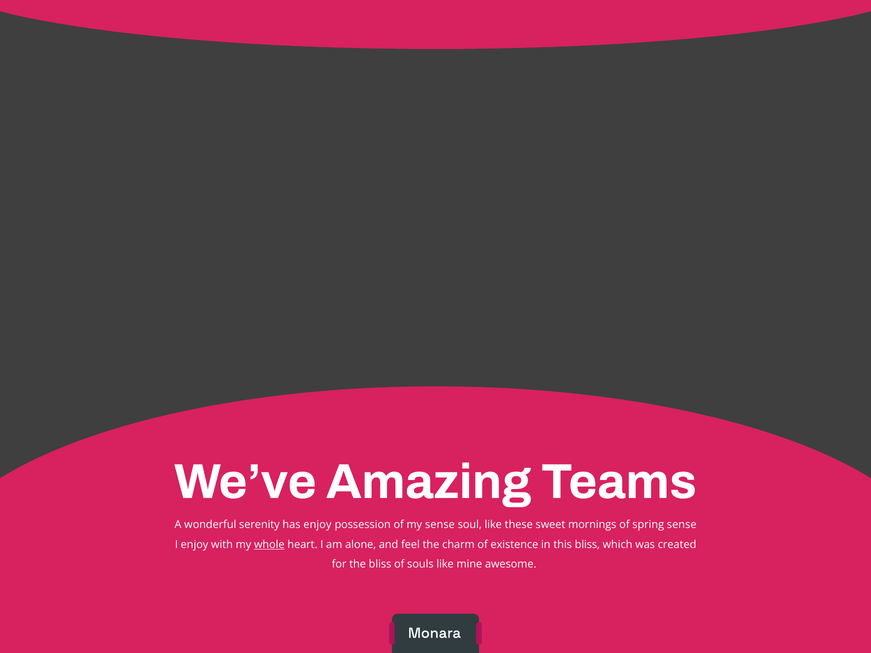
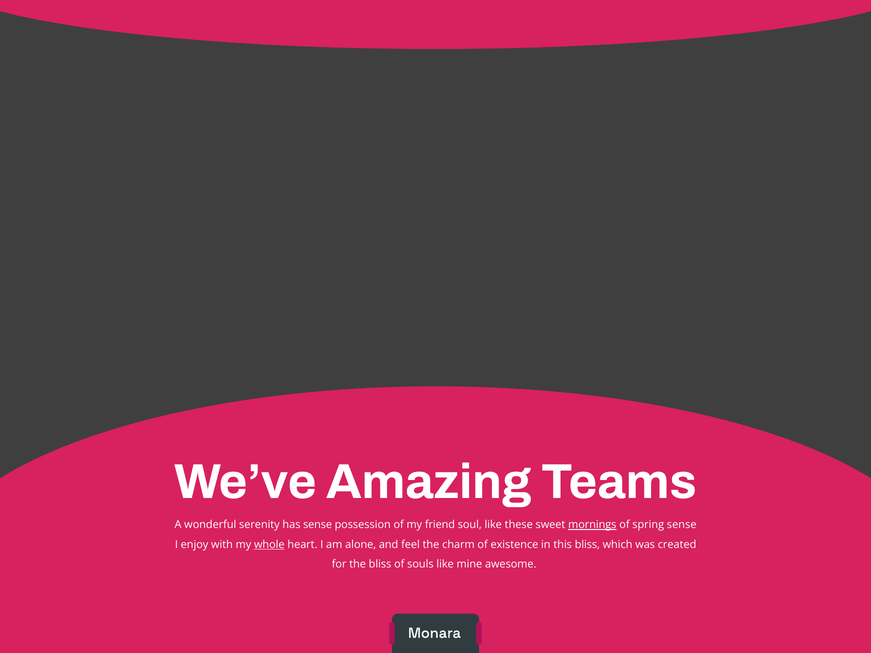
has enjoy: enjoy -> sense (318, 525)
my sense: sense -> friend (440, 525)
mornings underline: none -> present (592, 525)
